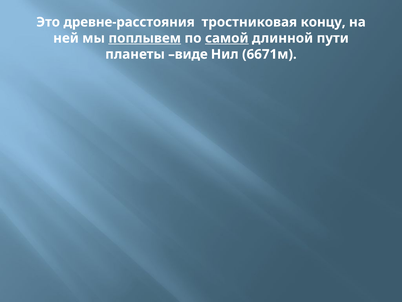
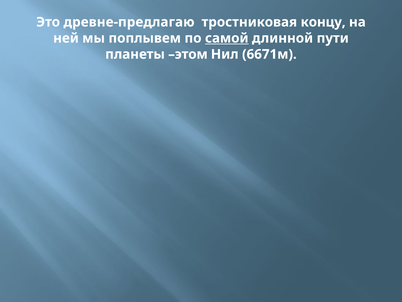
древне-расстояния: древне-расстояния -> древне-предлагаю (129, 22)
поплывем underline: present -> none (145, 38)
виде: виде -> этом (188, 54)
